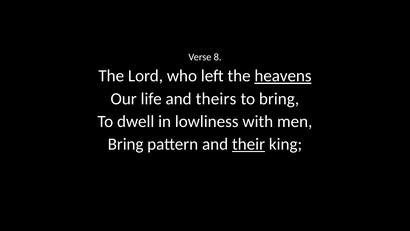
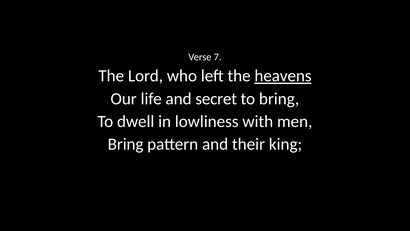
8: 8 -> 7 (218, 57)
theirs: theirs -> secret (216, 99)
their underline: present -> none (249, 144)
